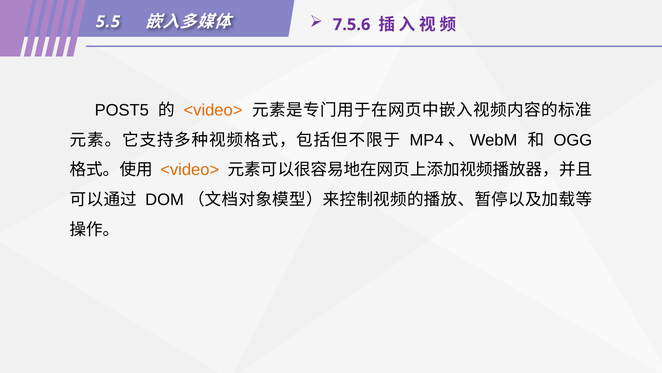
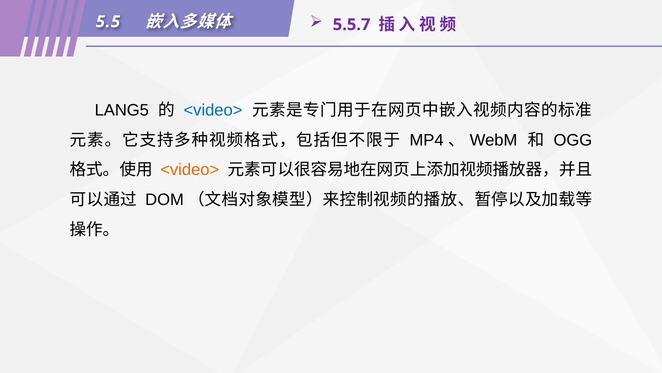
7.5.6: 7.5.6 -> 5.5.7 (352, 25)
POST5: POST5 -> LANG5 (122, 110)
<video> colour: orange -> blue (213, 110)
